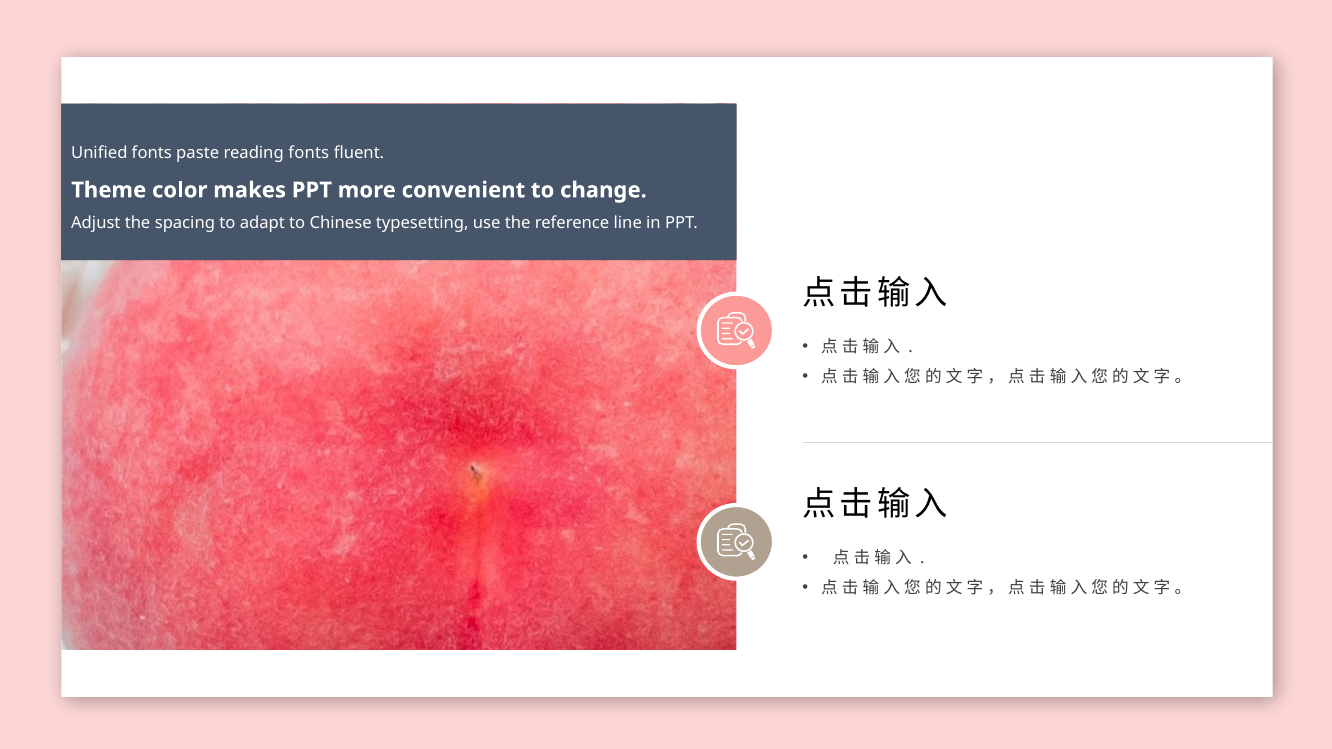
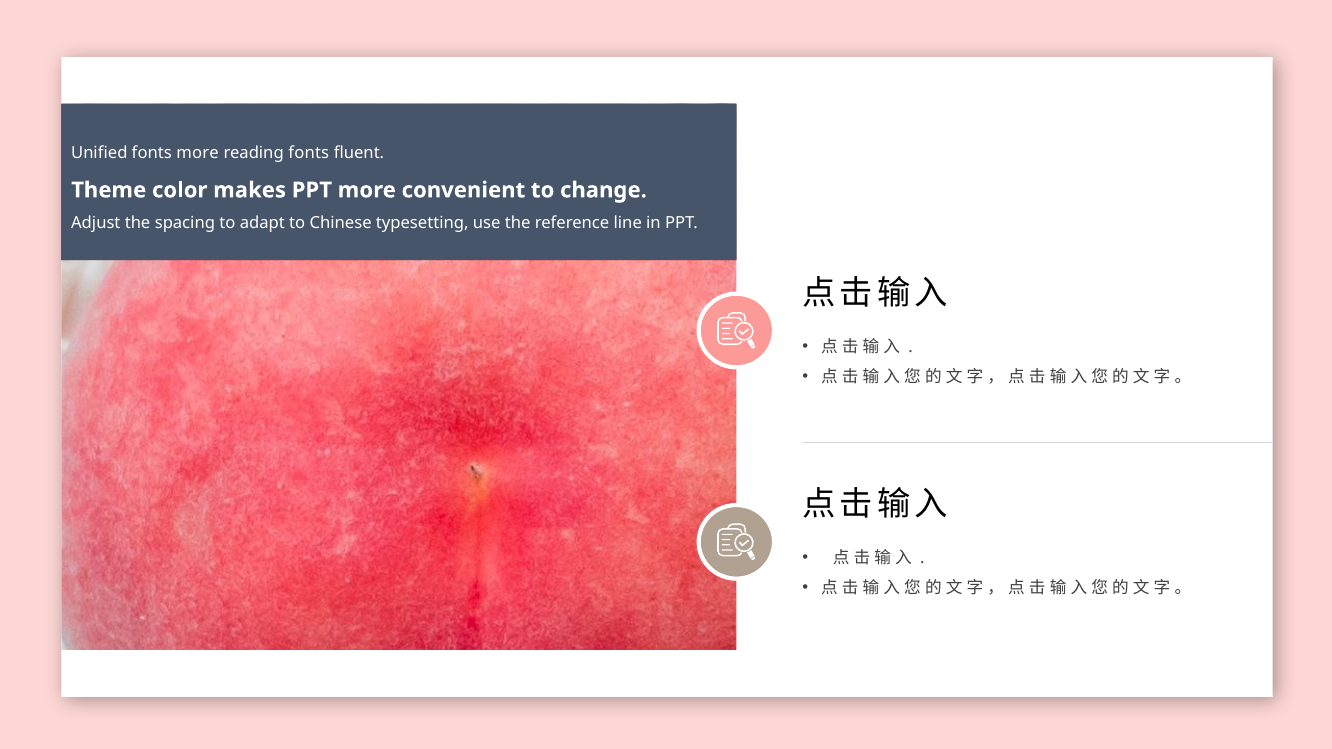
fonts paste: paste -> more (198, 153)
